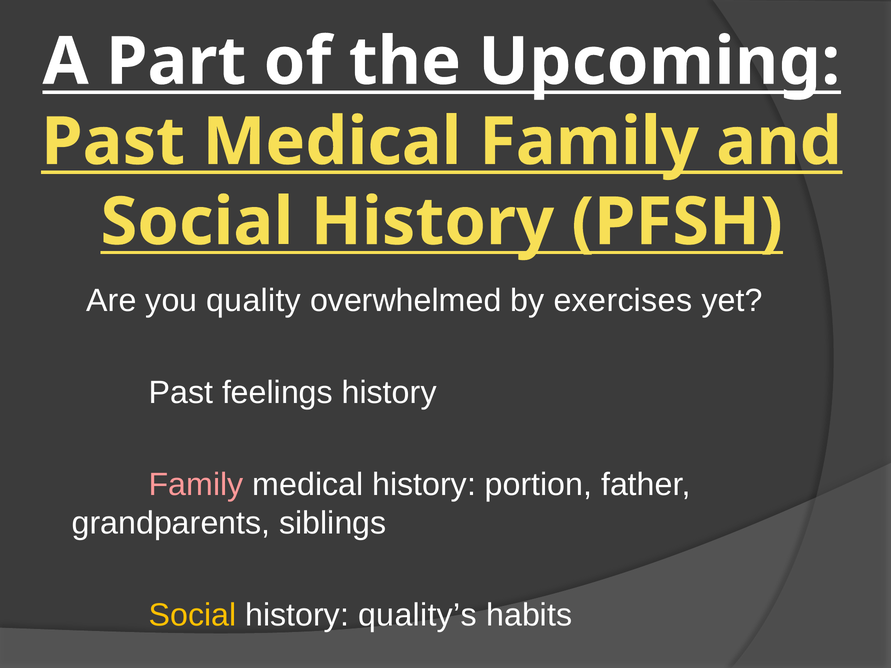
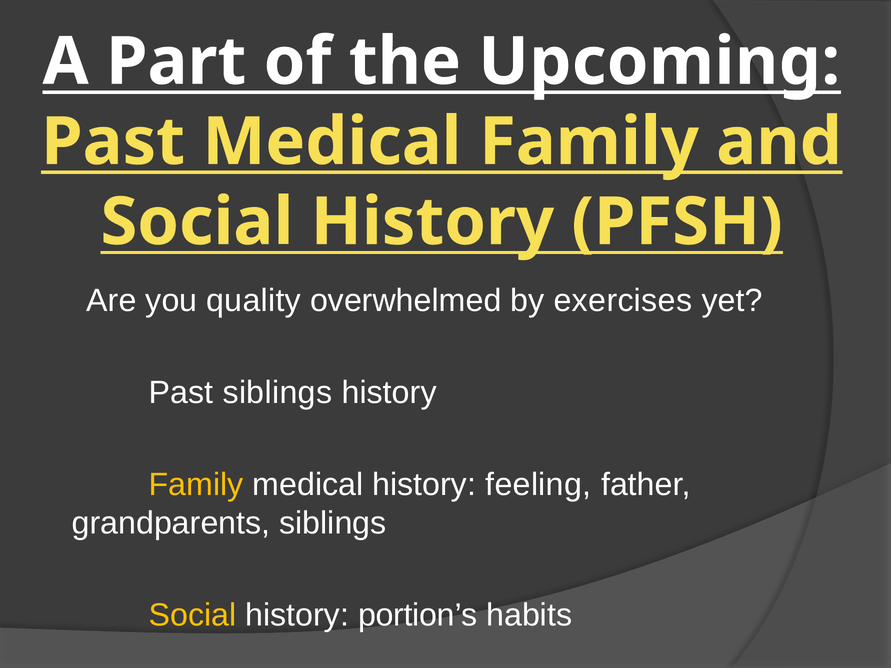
Past feelings: feelings -> siblings (277, 393)
Family colour: pink -> yellow (196, 485)
portion: portion -> feeling (538, 485)
quality’s: quality’s -> portion’s (418, 615)
